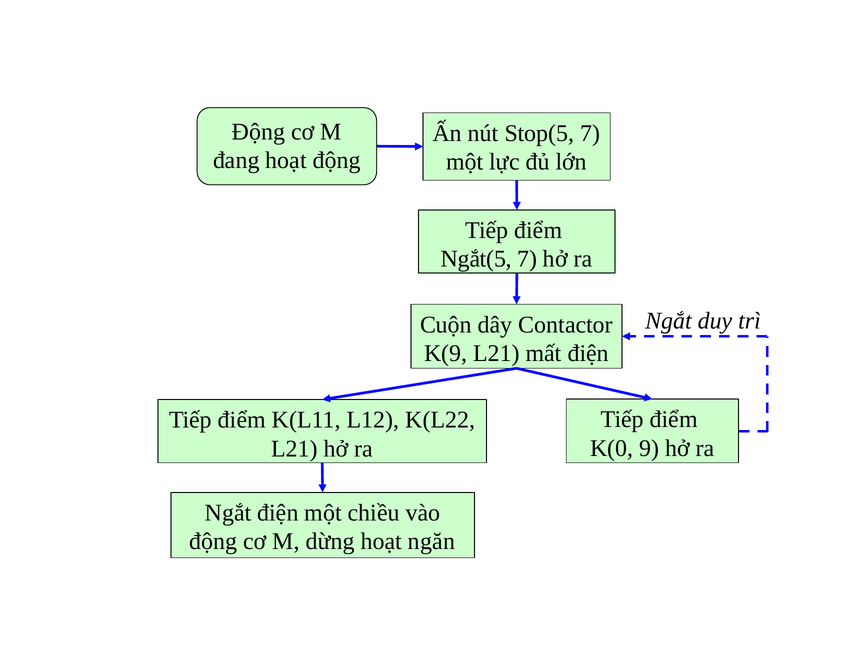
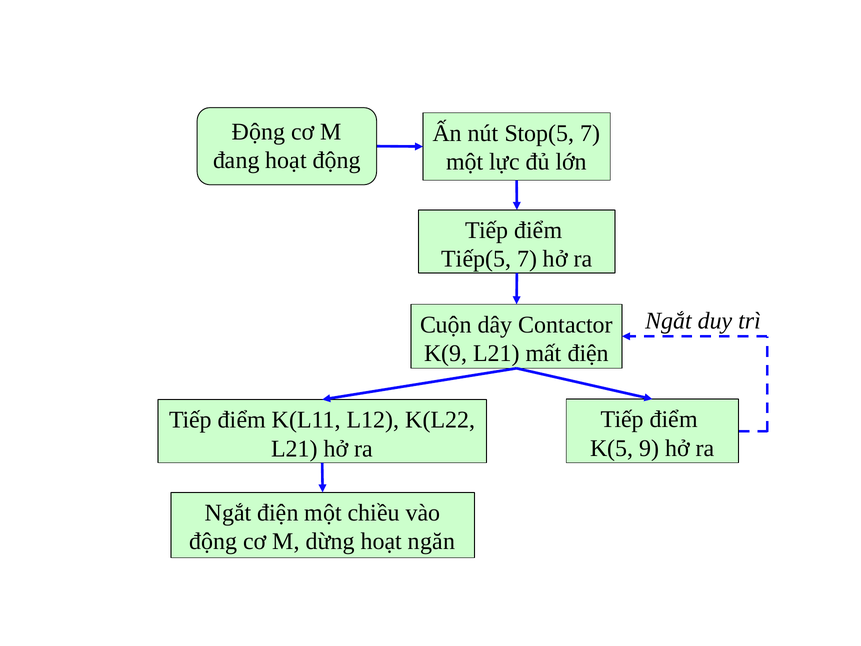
Ngắt(5: Ngắt(5 -> Tiếp(5 (476, 259)
K(0: K(0 -> K(5 (612, 448)
